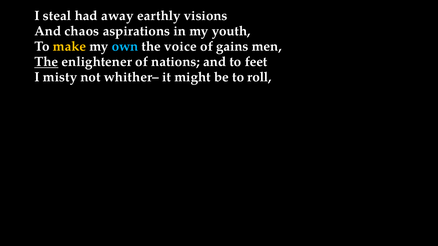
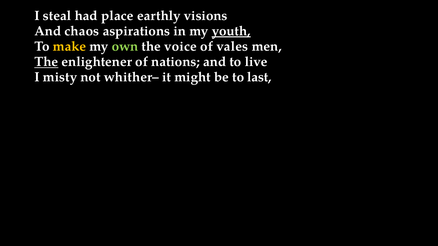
away: away -> place (117, 16)
youth underline: none -> present (231, 31)
own colour: light blue -> light green (125, 47)
gains: gains -> vales (232, 47)
feet: feet -> live (256, 62)
roll: roll -> last (259, 77)
